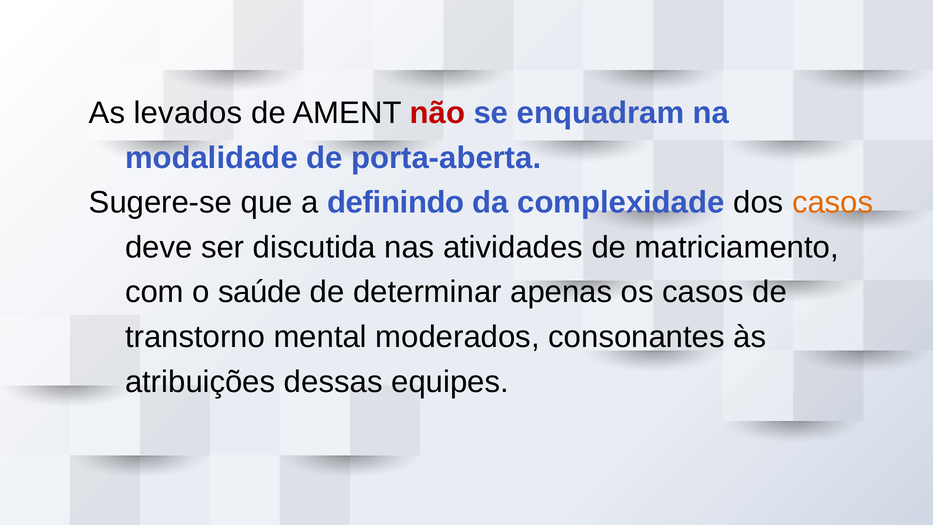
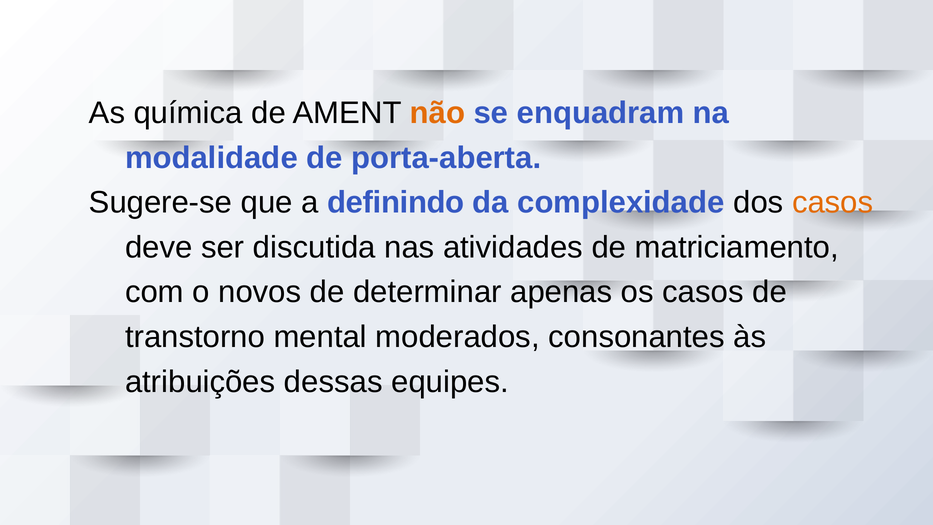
levados: levados -> química (188, 113)
não colour: red -> orange (437, 113)
saúde: saúde -> novos (260, 292)
